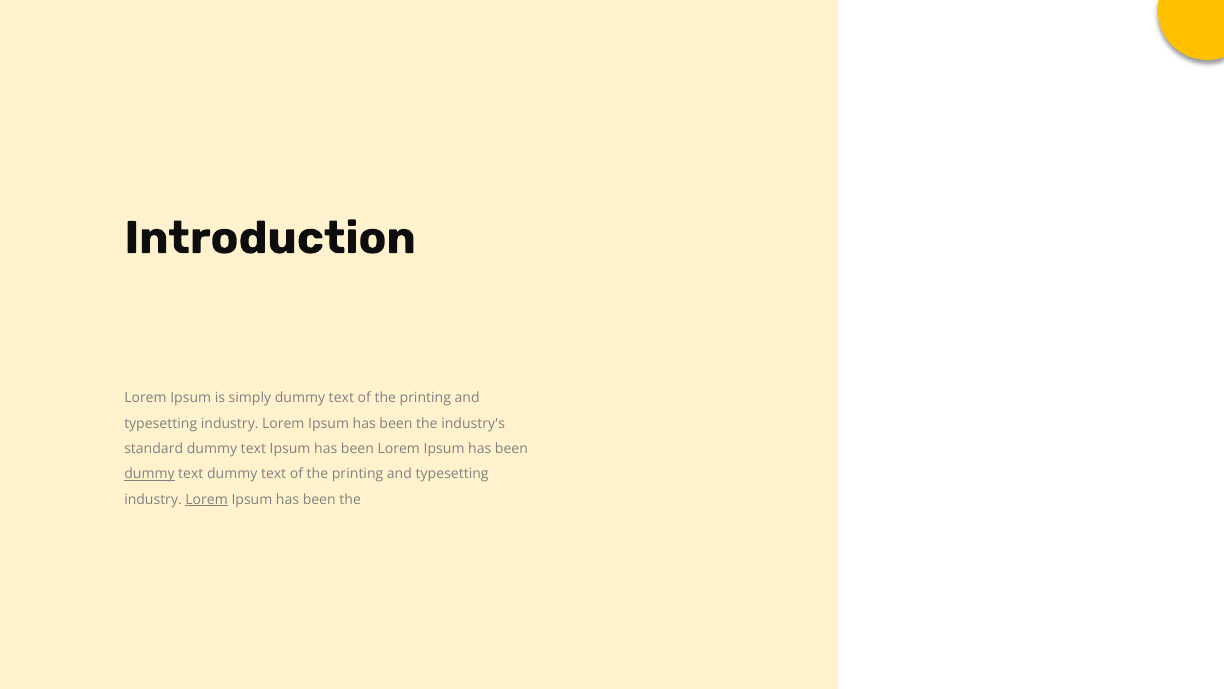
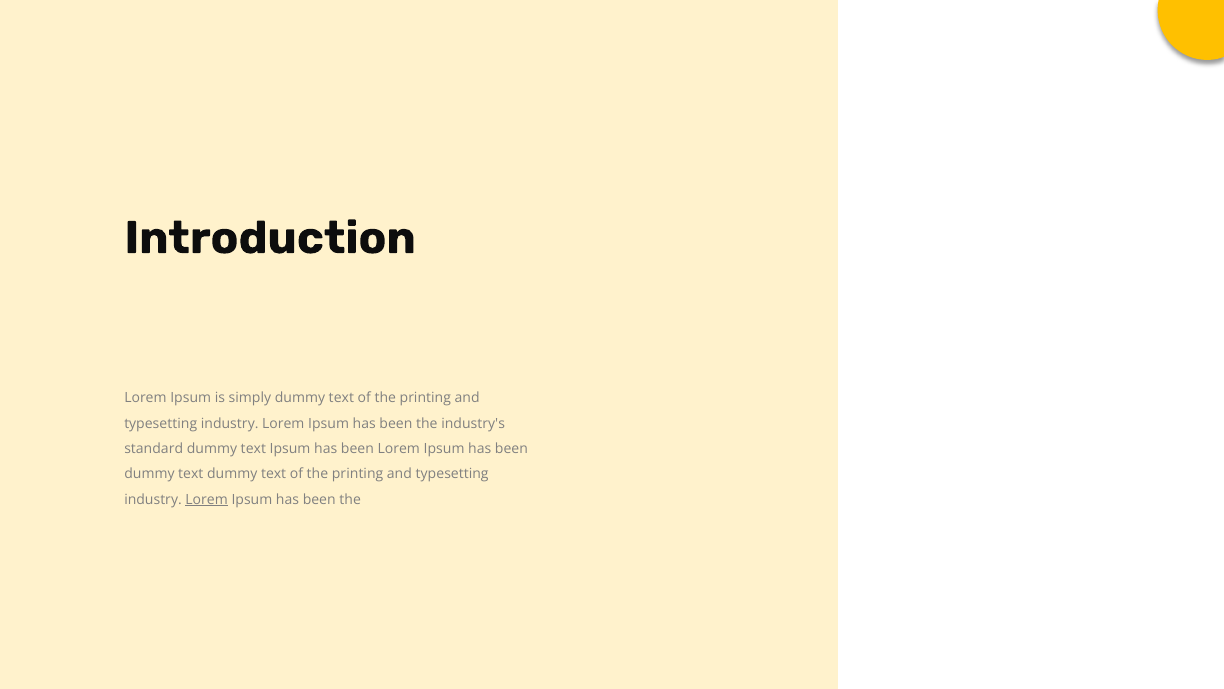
dummy underline: present -> none (149, 474)
